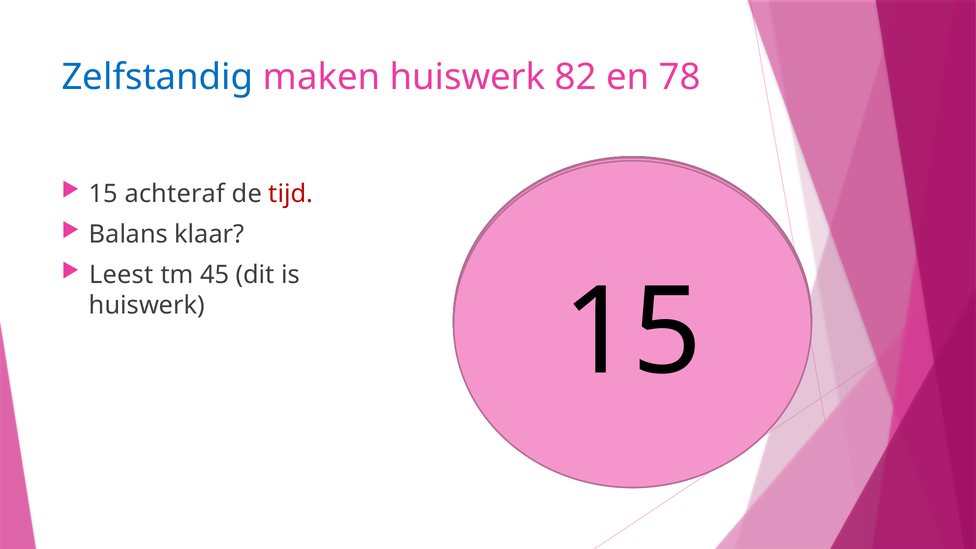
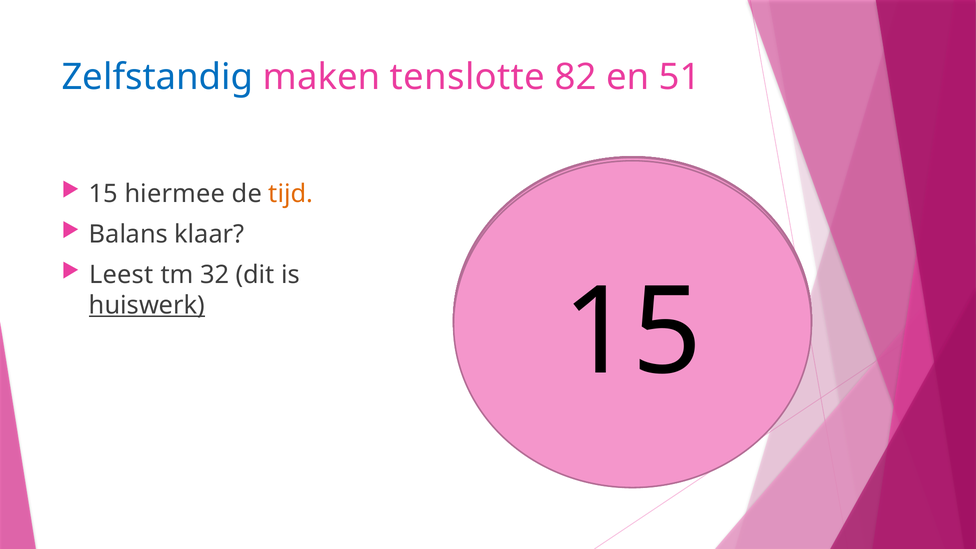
maken huiswerk: huiswerk -> tenslotte (467, 77)
78: 78 -> 51 (680, 77)
achteraf: achteraf -> hiermee (175, 194)
tijd colour: red -> orange (291, 194)
45: 45 -> 32 (215, 275)
huiswerk underline: none -> present (147, 305)
